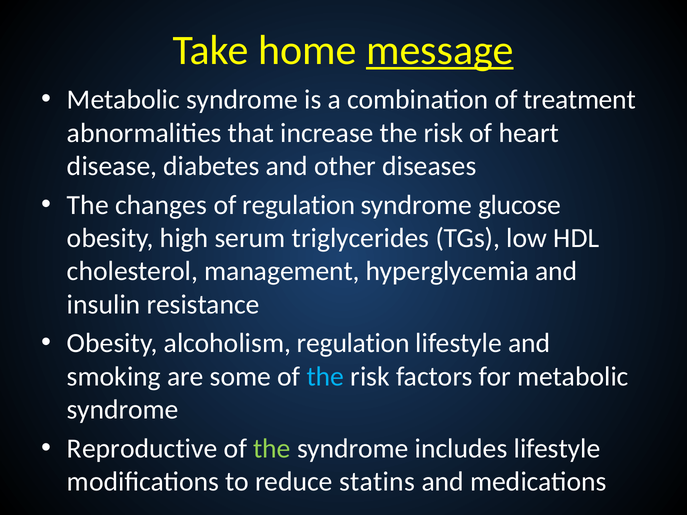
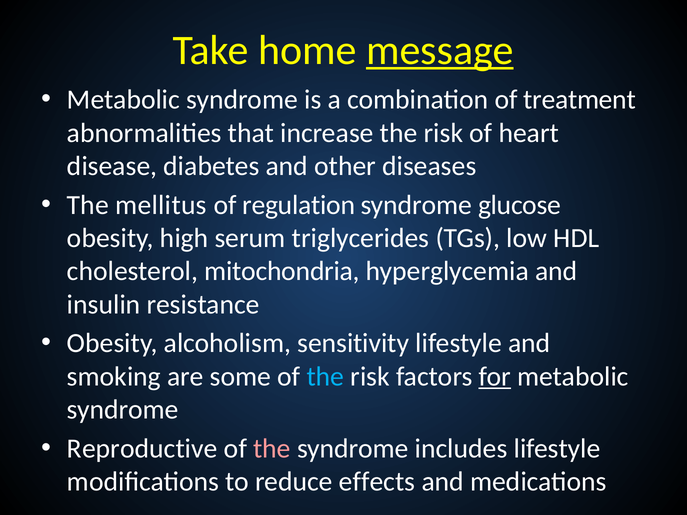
changes: changes -> mellitus (161, 205)
management: management -> mitochondria (282, 271)
alcoholism regulation: regulation -> sensitivity (353, 343)
for underline: none -> present (495, 377)
the colour: light green -> pink (272, 449)
statins: statins -> effects (377, 482)
